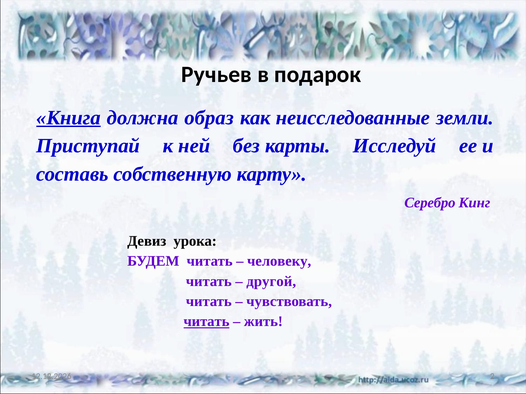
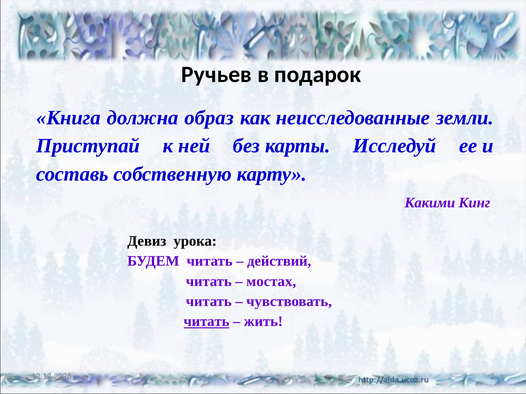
Книга underline: present -> none (68, 118)
Серебро: Серебро -> Какими (430, 203)
человеку: человеку -> действий (279, 261)
другой: другой -> мостах (271, 282)
